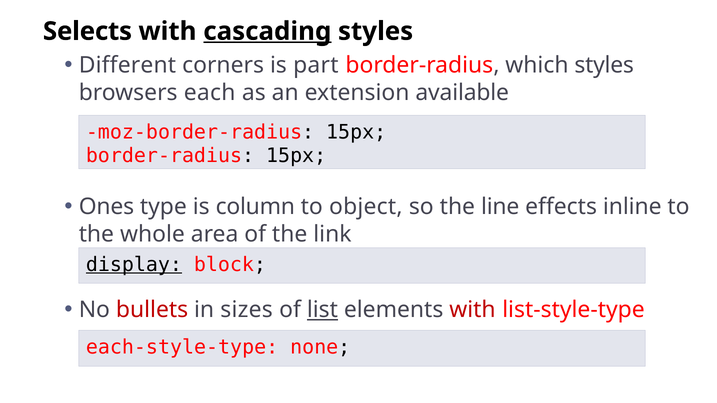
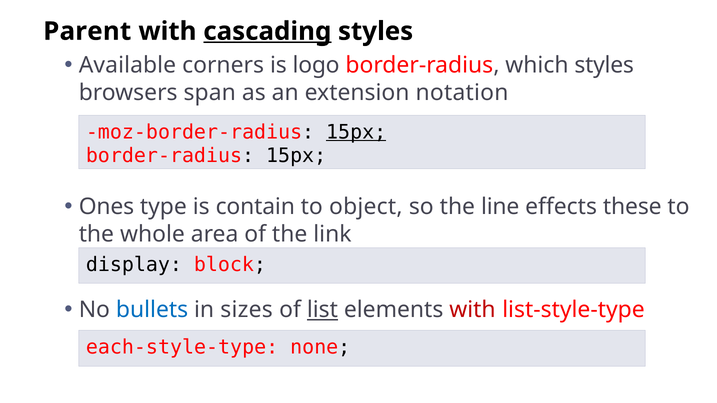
Selects: Selects -> Parent (87, 31)
Different: Different -> Available (127, 65)
part: part -> logo (316, 65)
each: each -> span (210, 93)
available: available -> notation (462, 93)
15px underline: none -> present (356, 132)
column: column -> contain (255, 207)
inline: inline -> these (632, 207)
display underline: present -> none (134, 265)
bullets colour: red -> blue (152, 310)
